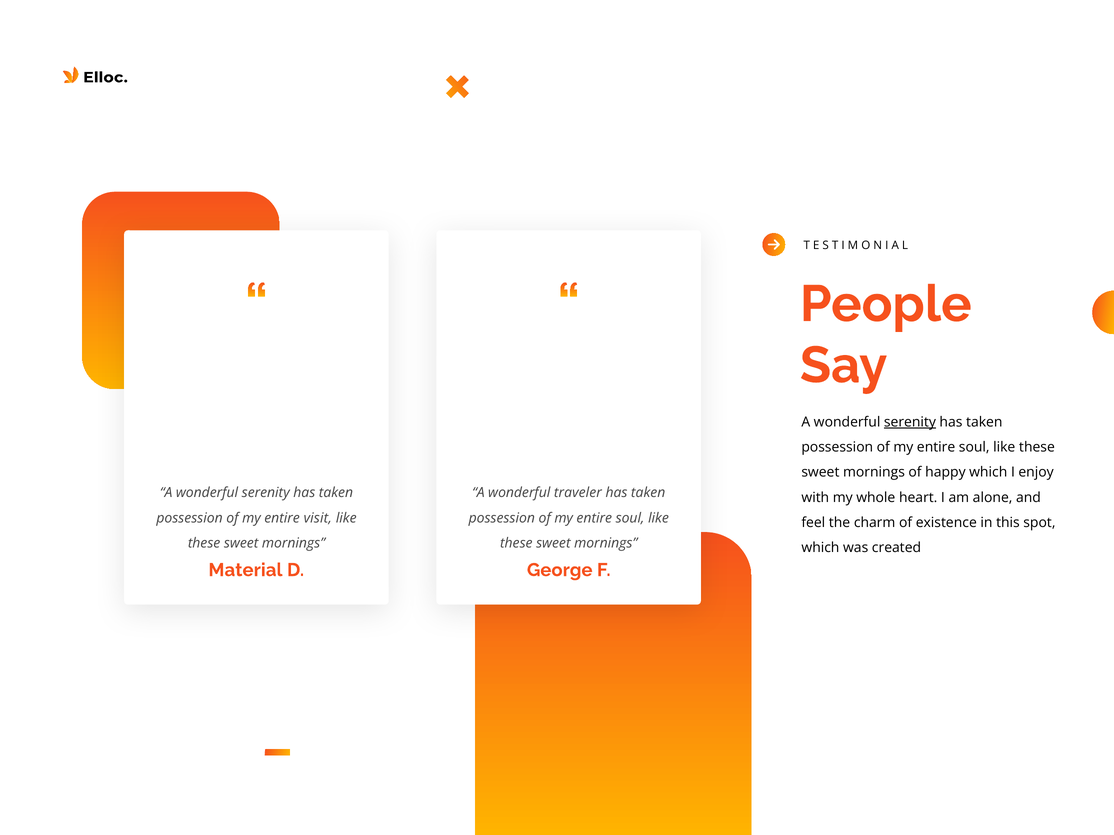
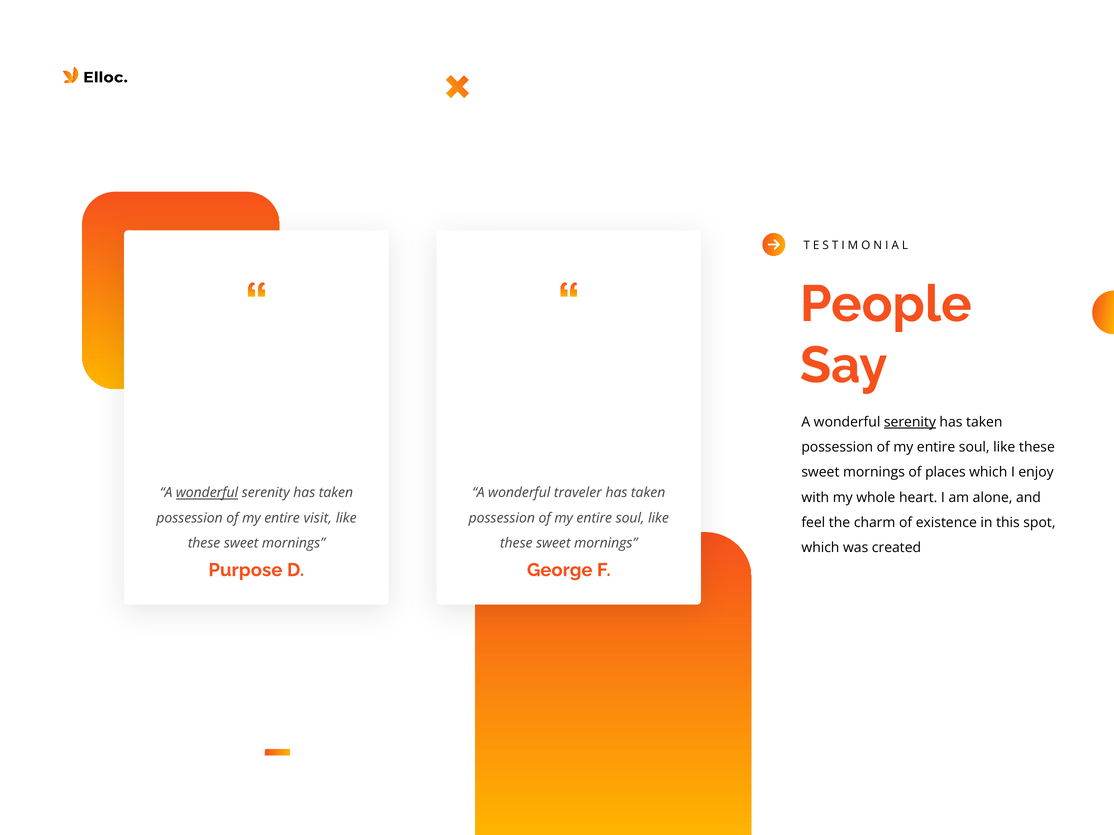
happy: happy -> places (945, 473)
wonderful underline: none -> present (207, 493)
Material: Material -> Purpose (245, 570)
